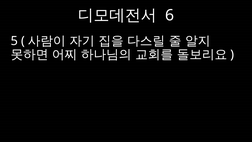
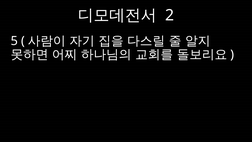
6: 6 -> 2 (170, 15)
